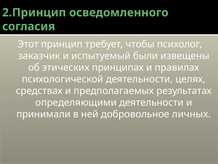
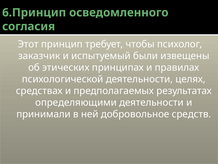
2.Принцип: 2.Принцип -> 6.Принцип (34, 13)
личных: личных -> средств (191, 114)
